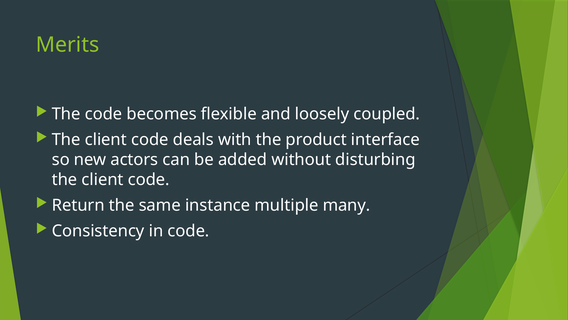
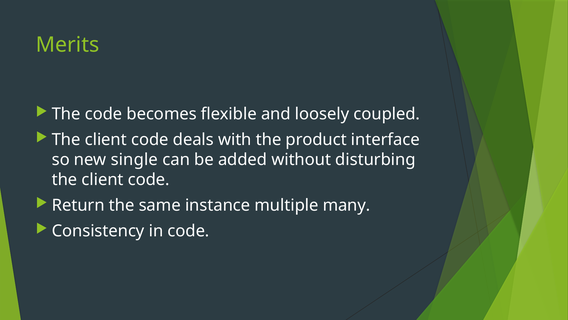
actors: actors -> single (134, 159)
